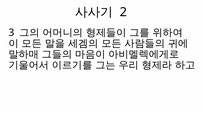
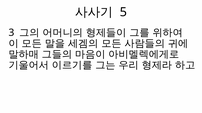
2: 2 -> 5 (123, 12)
